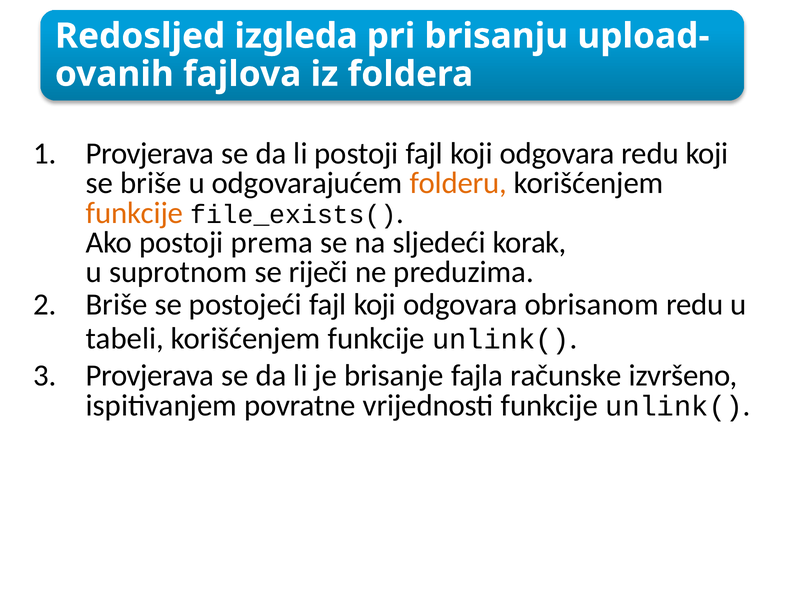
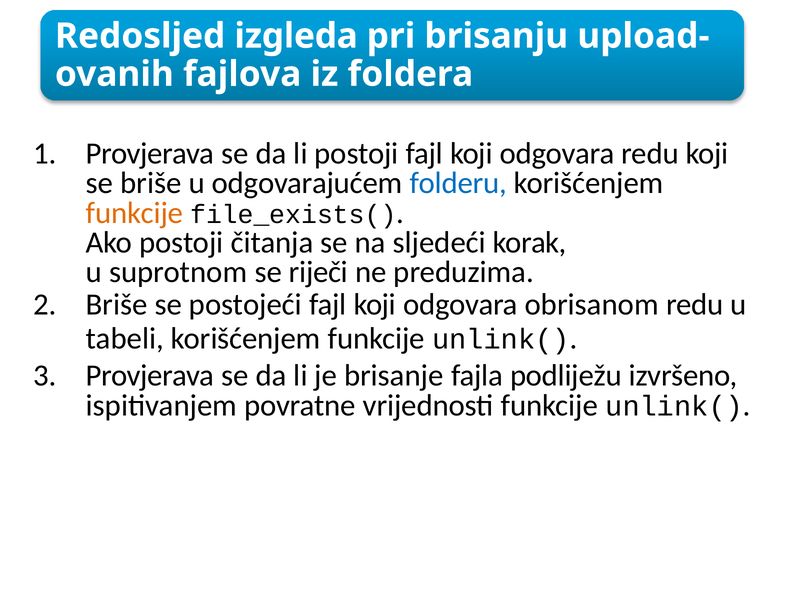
folderu colour: orange -> blue (458, 183)
prema: prema -> čitanja (272, 242)
računske: računske -> podliježu (566, 376)
